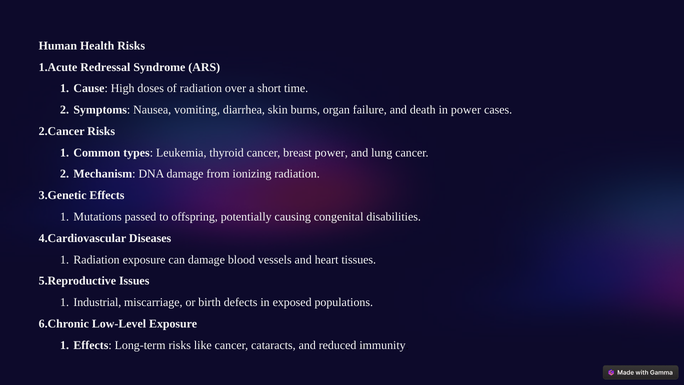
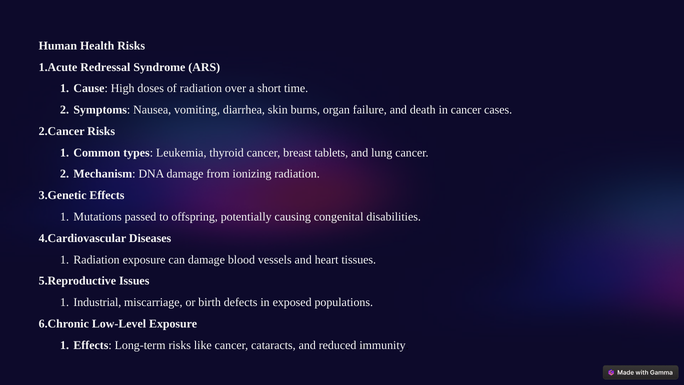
in power: power -> cancer (466, 110)
breast power: power -> tablets (331, 153)
